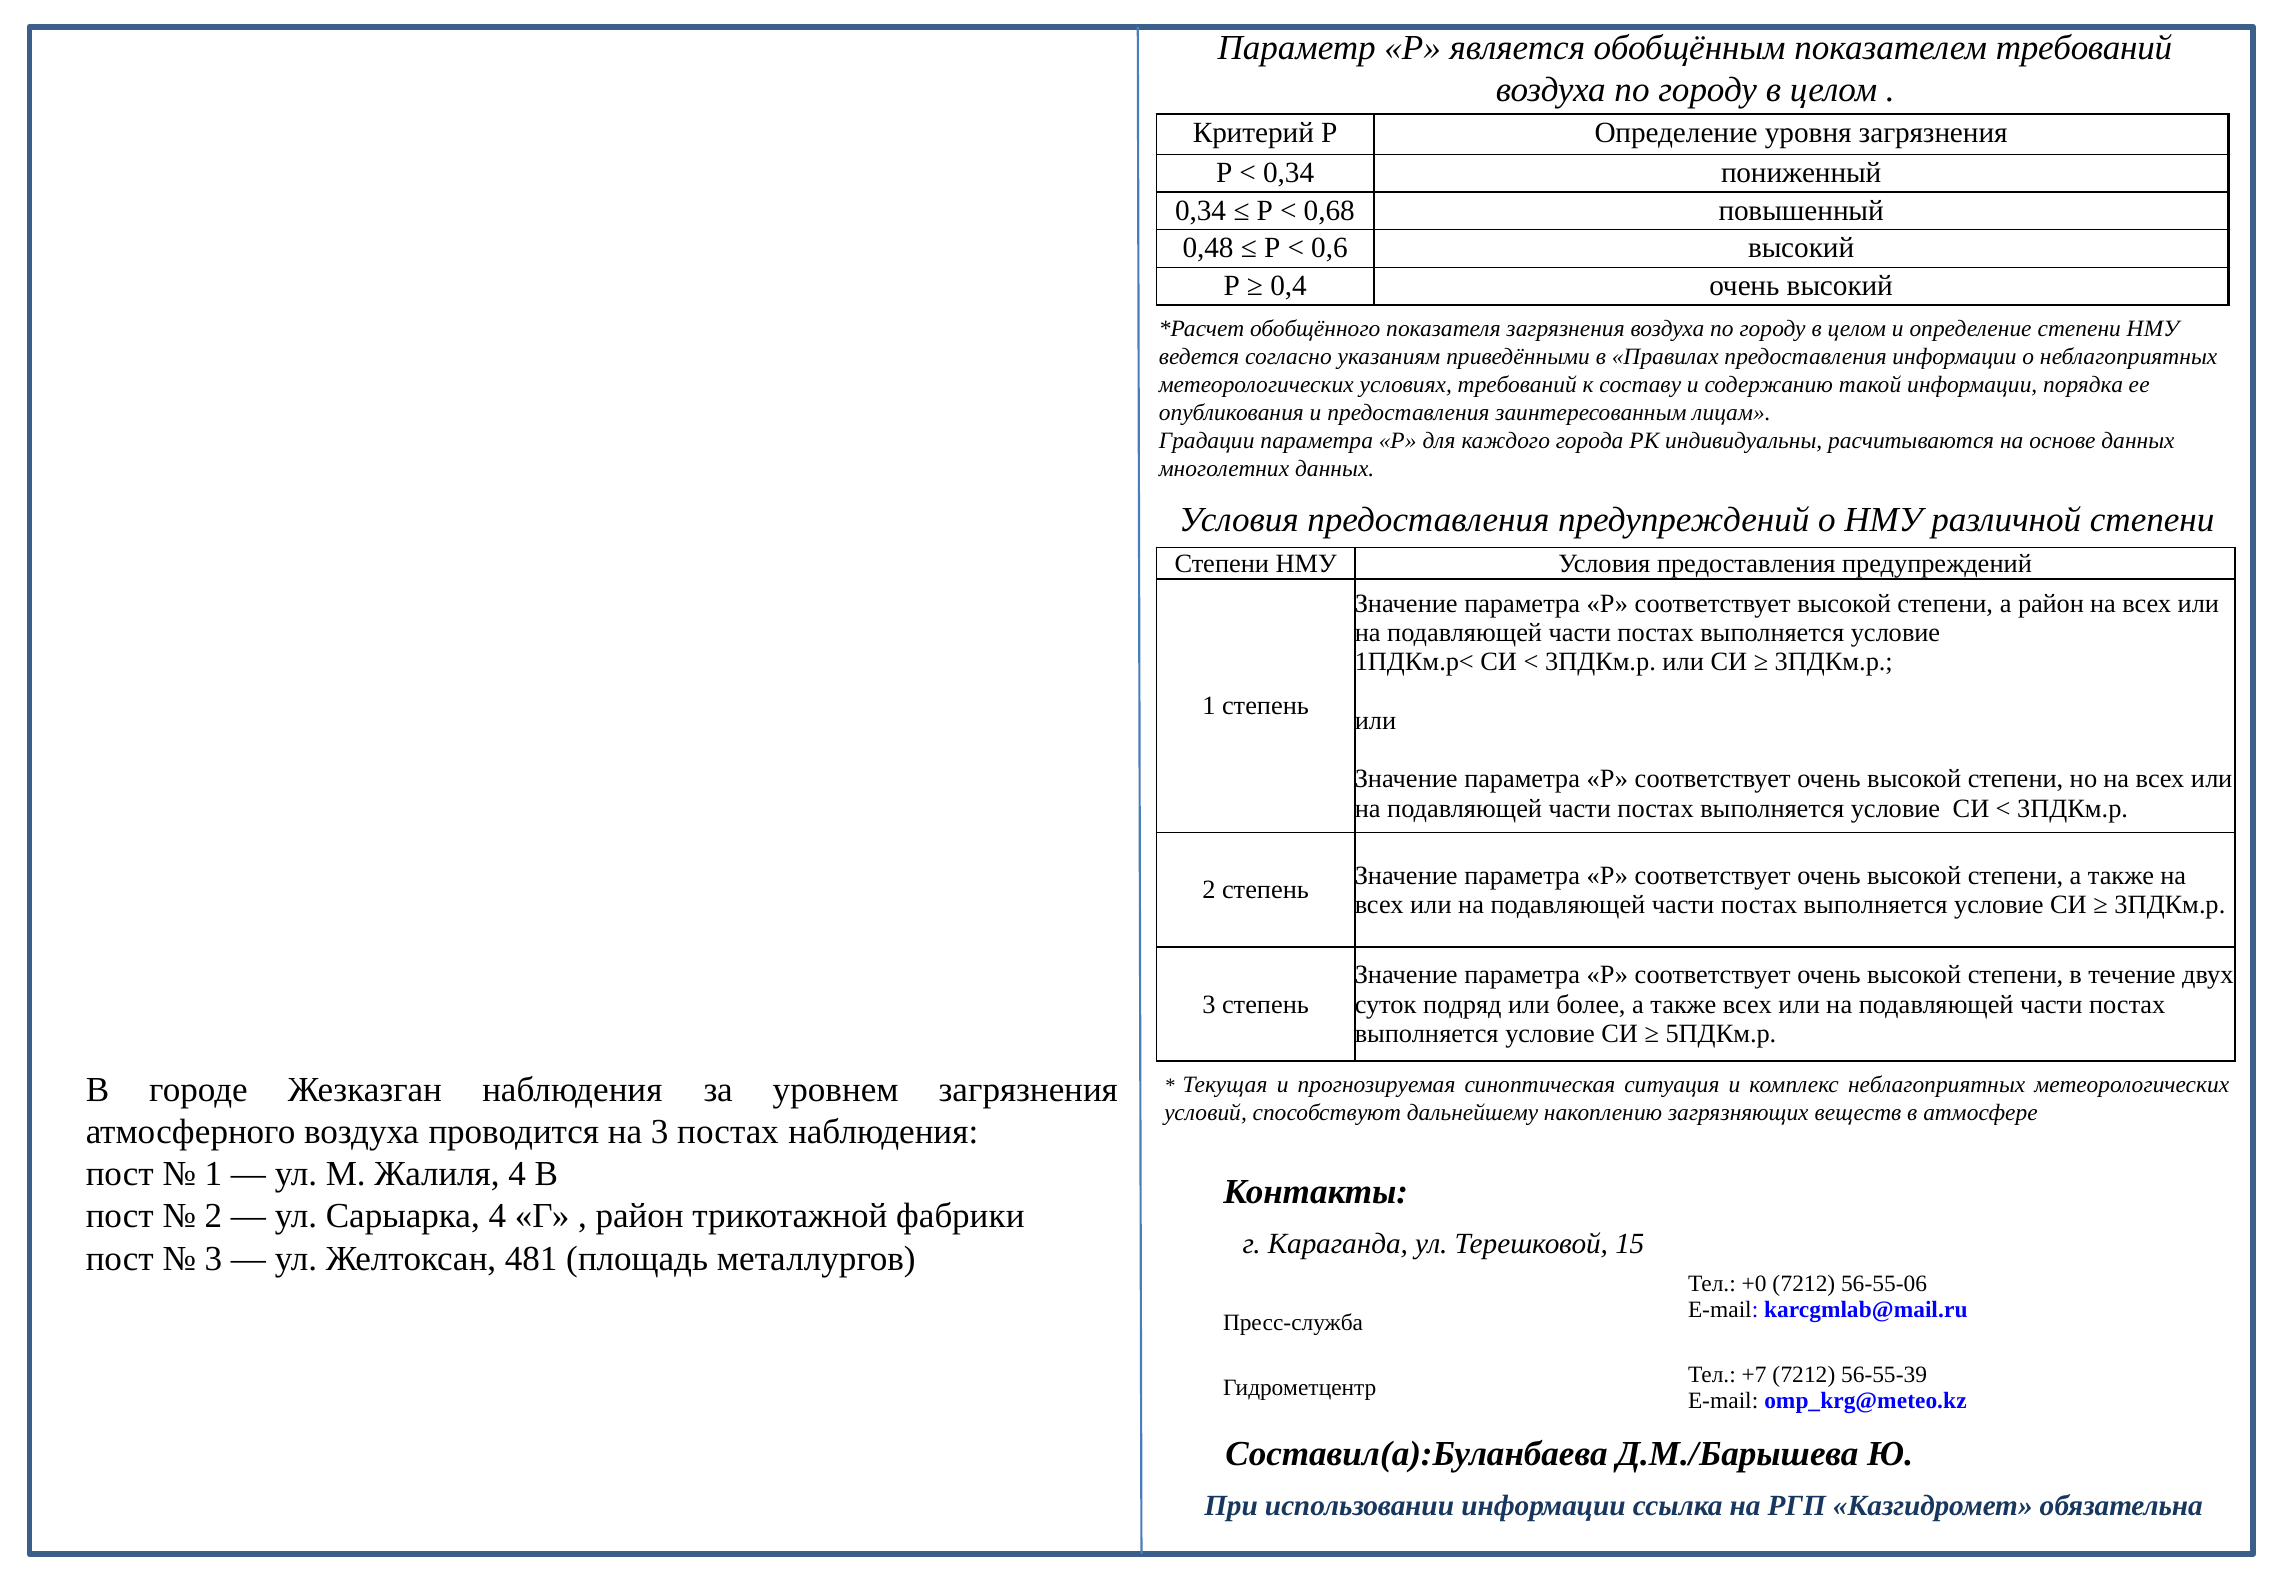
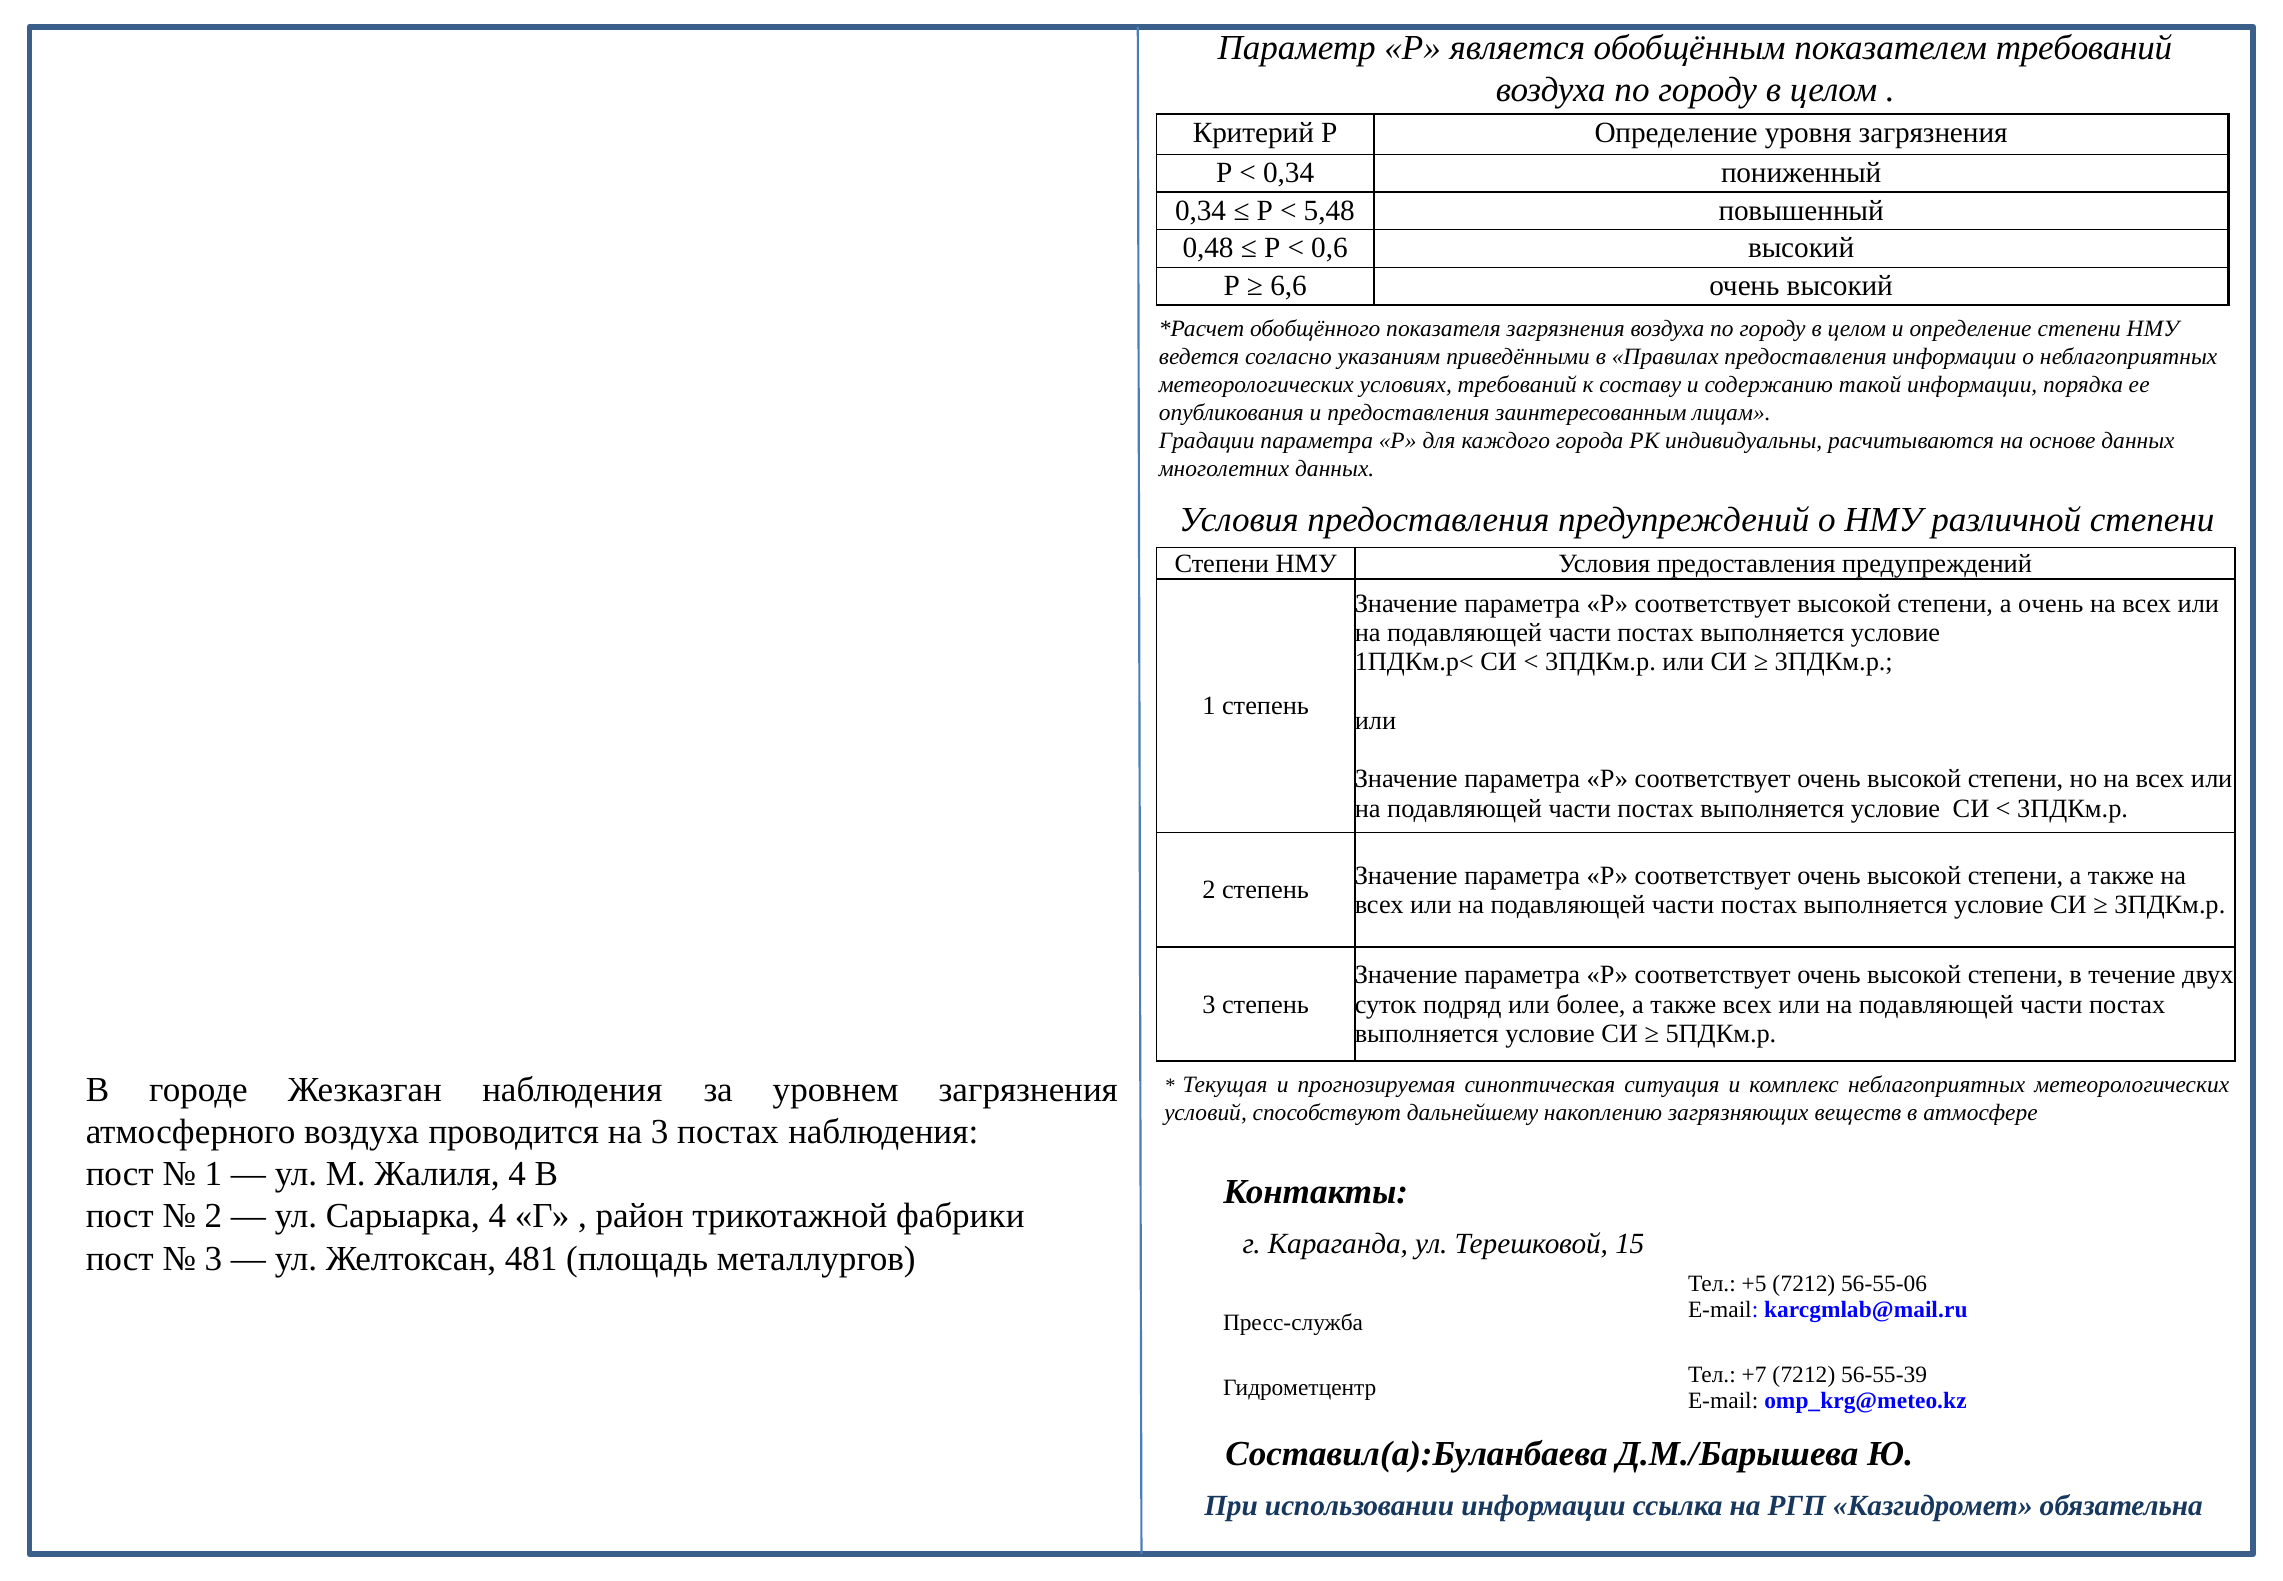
0,68: 0,68 -> 5,48 (1329, 210)
0,4: 0,4 -> 6,6 (1289, 286)
а район: район -> очень (2051, 604)
+0: +0 -> +5 (1754, 1283)
